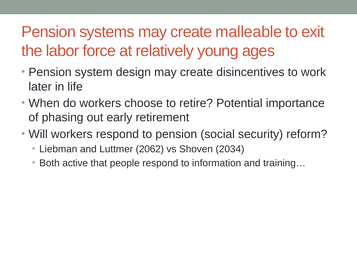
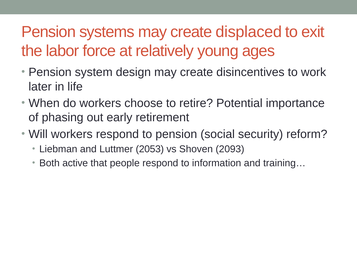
malleable: malleable -> displaced (249, 32)
2062: 2062 -> 2053 (150, 149)
2034: 2034 -> 2093 (230, 149)
